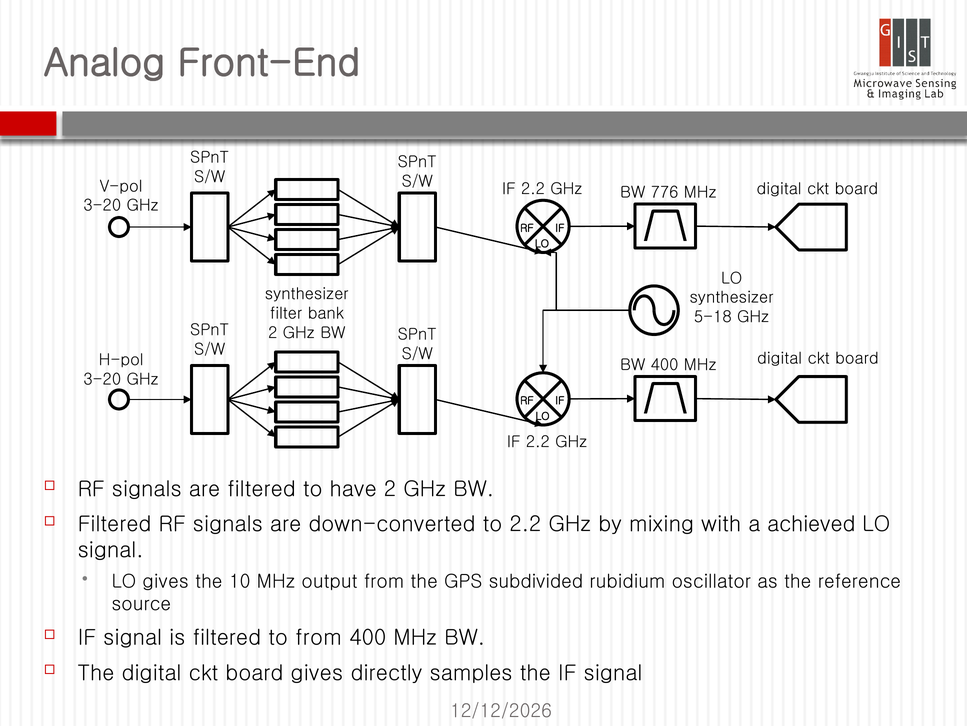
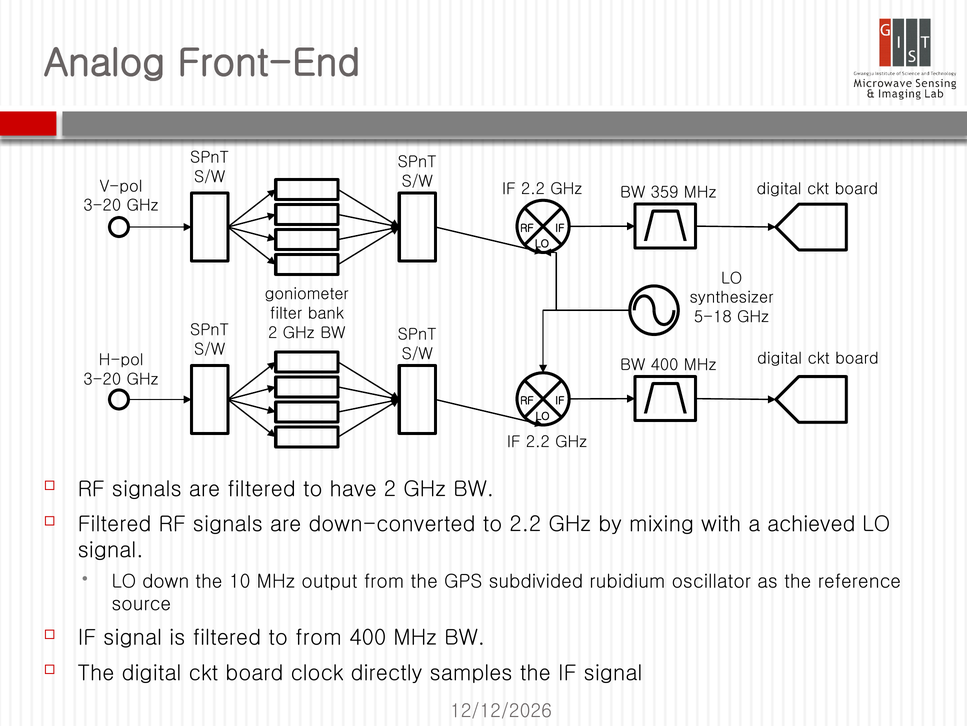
776: 776 -> 359 (665, 192)
synthesizer: synthesizer -> goniometer (307, 294)
LO gives: gives -> down (166, 581)
board gives: gives -> clock (317, 672)
